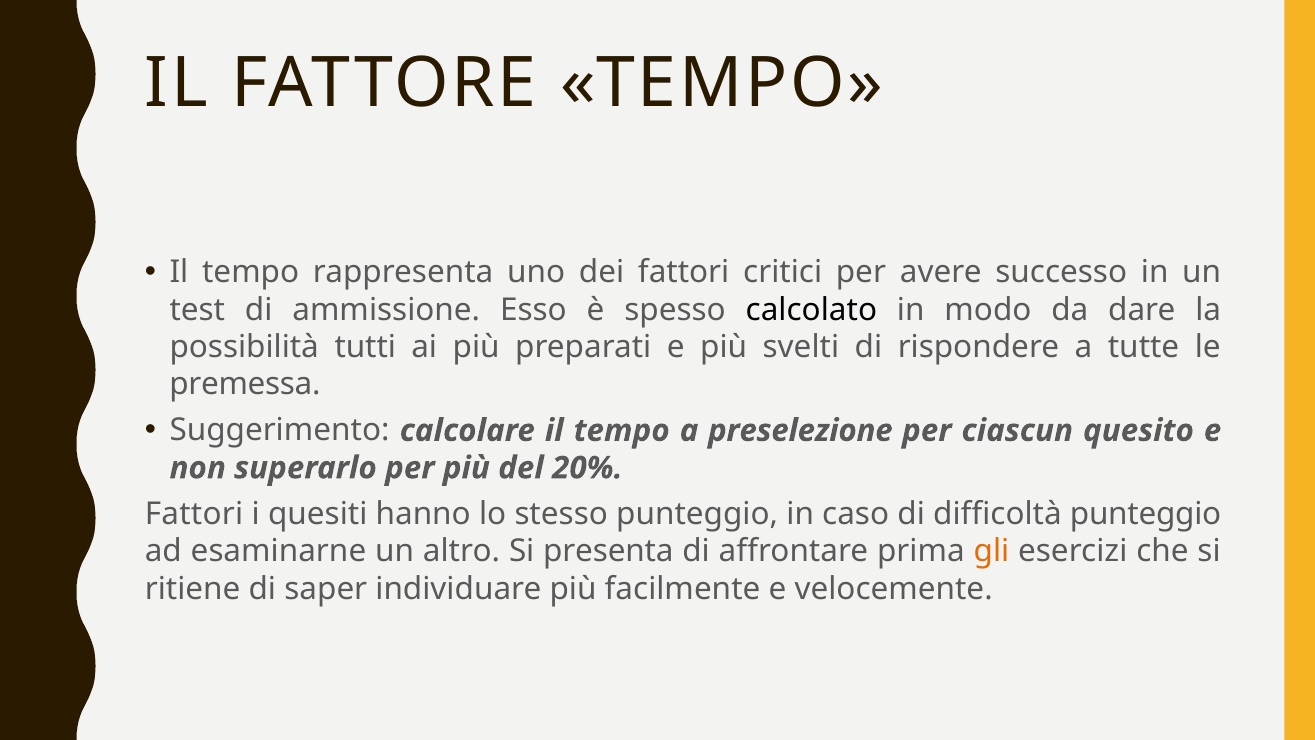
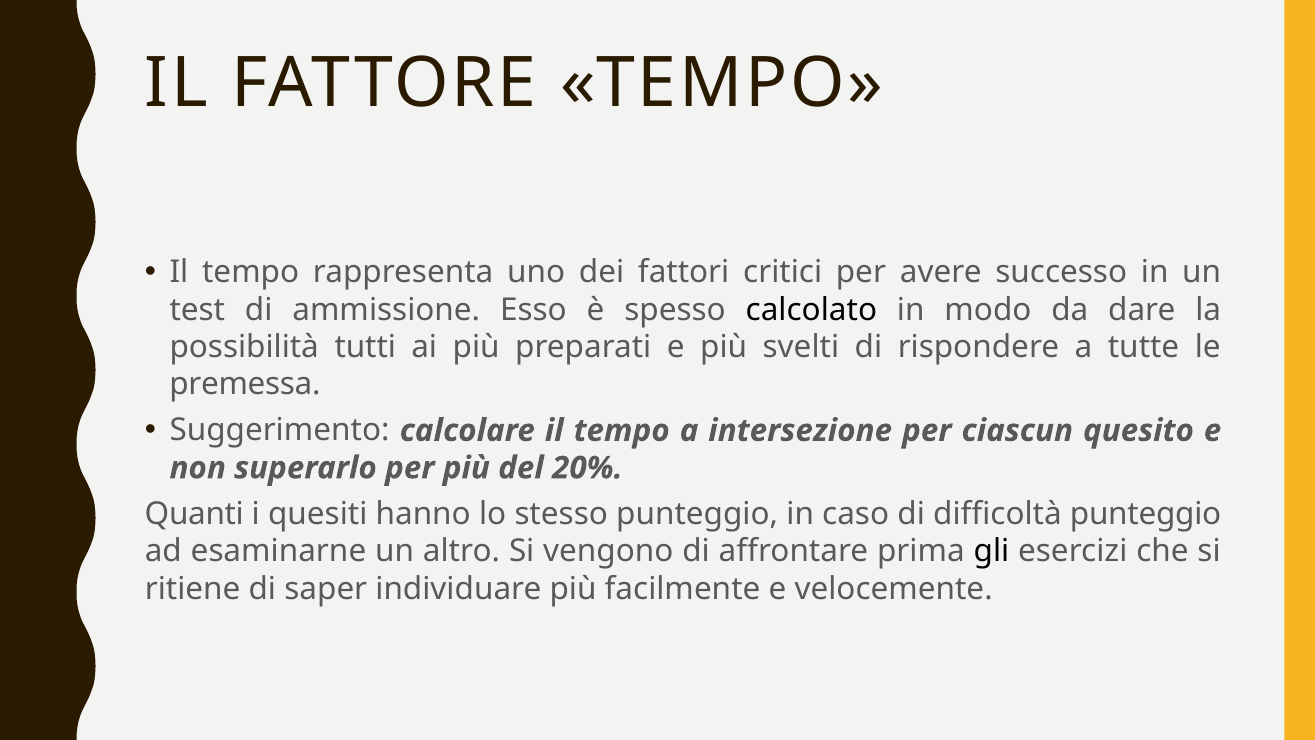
preselezione: preselezione -> intersezione (800, 430)
Fattori: Fattori -> Quanti (194, 514)
presenta: presenta -> vengono (608, 551)
gli colour: orange -> black (991, 551)
